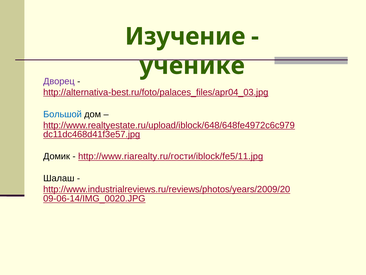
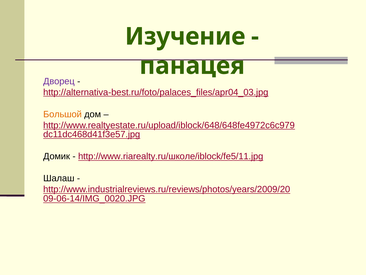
ученике: ученике -> панацея (192, 66)
Большой colour: blue -> orange (62, 114)
http://www.riarealty.ru/гости/iblock/fe5/11.jpg: http://www.riarealty.ru/гости/iblock/fe5/11.jpg -> http://www.riarealty.ru/школе/iblock/fe5/11.jpg (171, 156)
